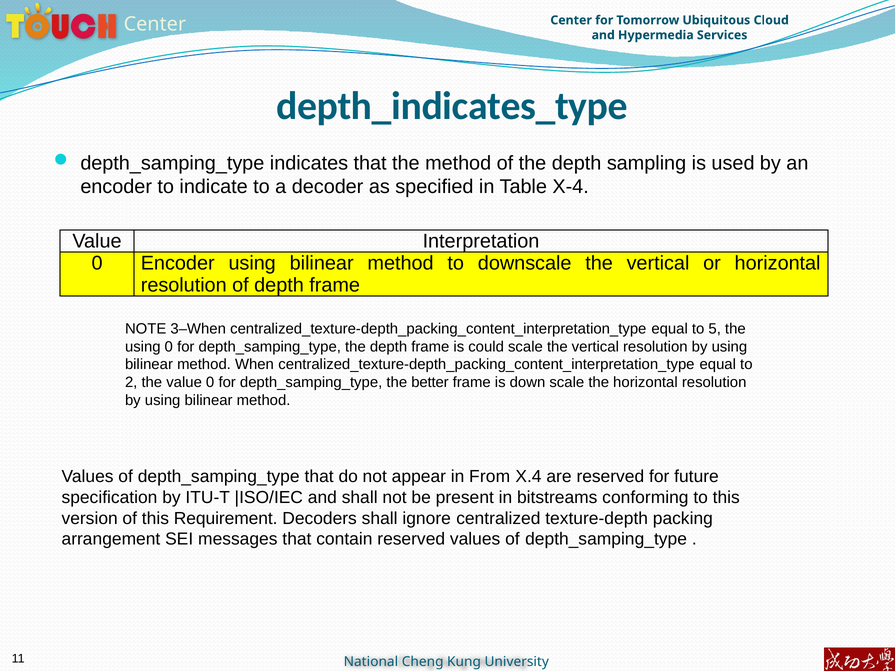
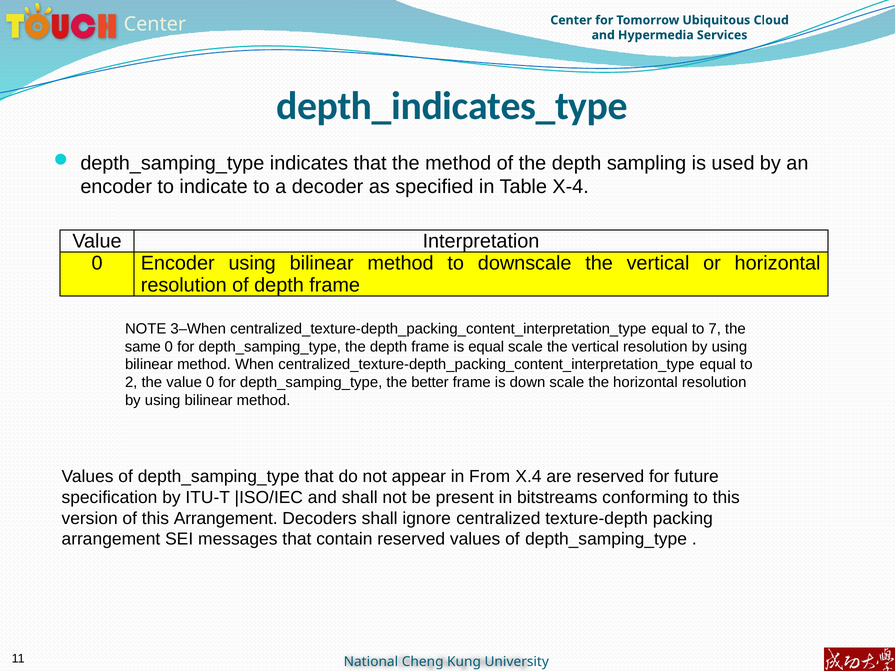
5: 5 -> 7 (715, 329)
using: using -> same (143, 347)
is could: could -> equal (486, 347)
this Requirement: Requirement -> Arrangement (226, 519)
